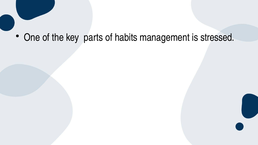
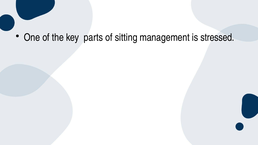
habits: habits -> sitting (126, 37)
